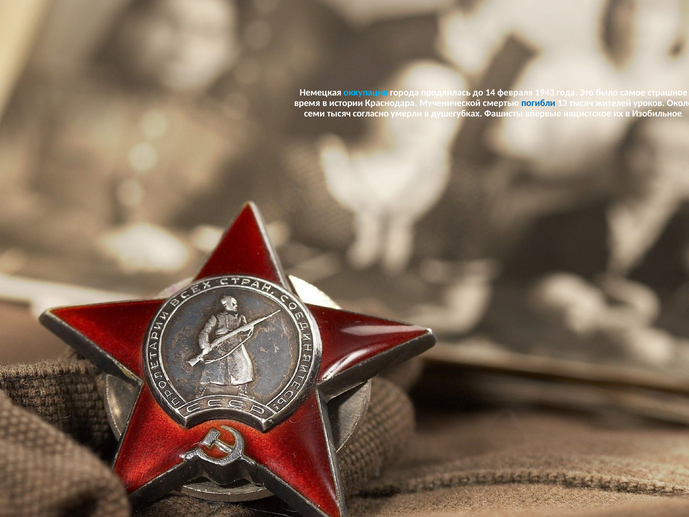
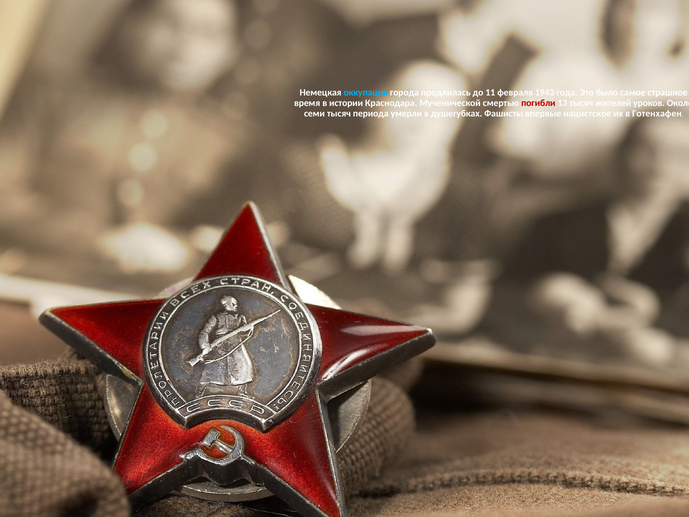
14: 14 -> 11 (490, 93)
погибли colour: blue -> red (538, 103)
согласно: согласно -> периода (371, 113)
Изобильное: Изобильное -> Готенхафен (657, 113)
